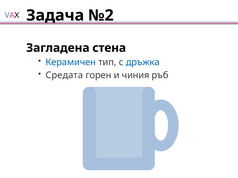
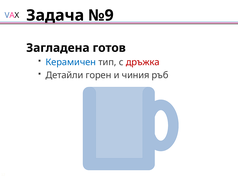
№2: №2 -> №9 (101, 15)
стена: стена -> готов (109, 48)
дръжка colour: blue -> red (143, 62)
Средата: Средата -> Детайли (64, 75)
